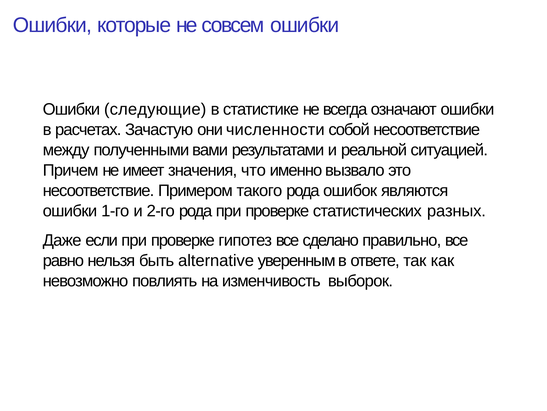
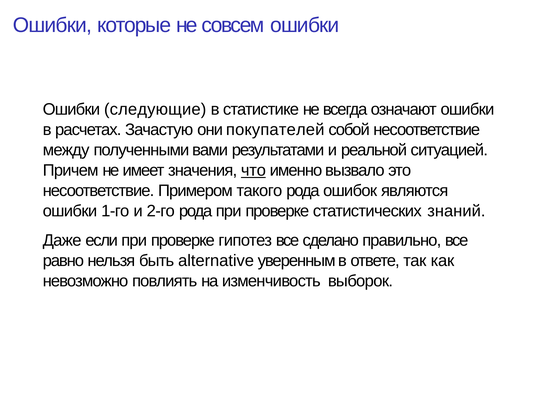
численности: численности -> покупателей (275, 130)
что underline: none -> present (253, 170)
разных: разных -> знаний (456, 211)
